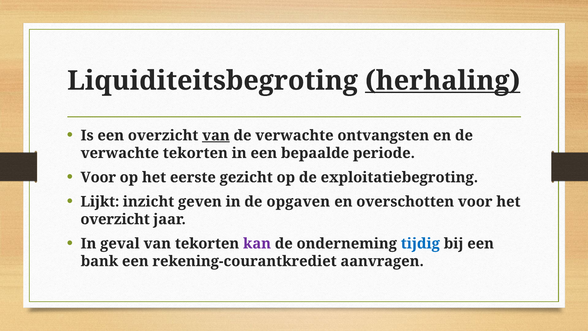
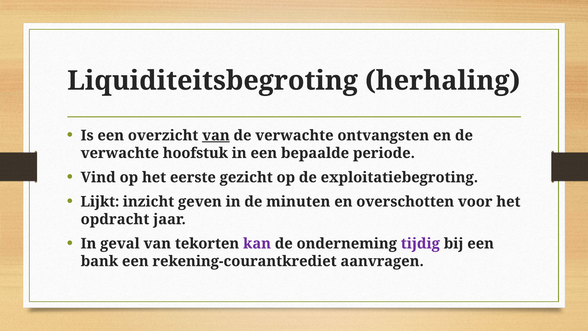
herhaling underline: present -> none (443, 81)
verwachte tekorten: tekorten -> hoofstuk (195, 153)
Voor: Voor -> Vind (98, 177)
opgaven: opgaven -> minuten (298, 202)
overzicht: overzicht -> opdracht (115, 219)
tijdig colour: blue -> purple (420, 243)
